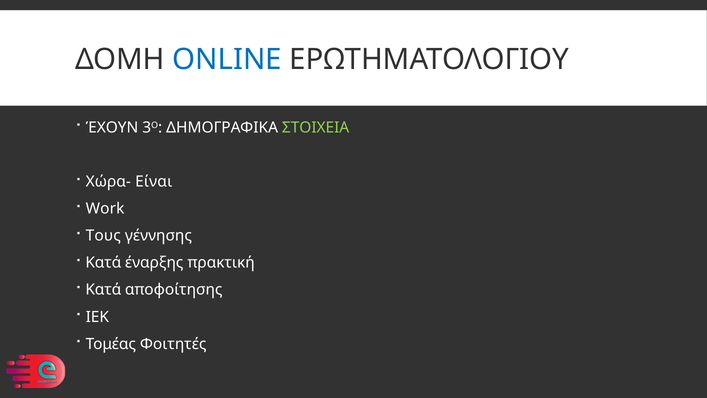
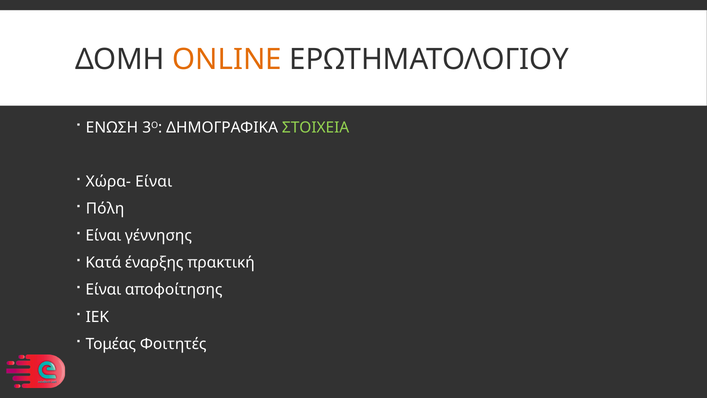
ONLINE colour: blue -> orange (227, 59)
ΈΧΟΥΝ: ΈΧΟΥΝ -> ΕΝΩΣΗ (112, 128)
Work: Work -> Πόλη (105, 209)
Τους: Τους -> Είναι (103, 236)
Κατά: Κατά -> Είναι (103, 290)
